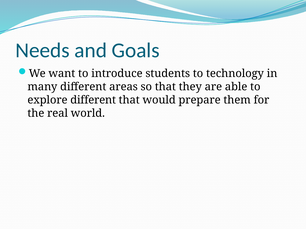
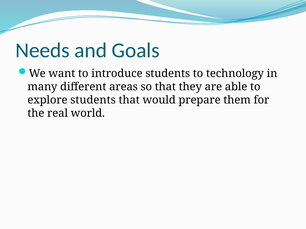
explore different: different -> students (93, 100)
